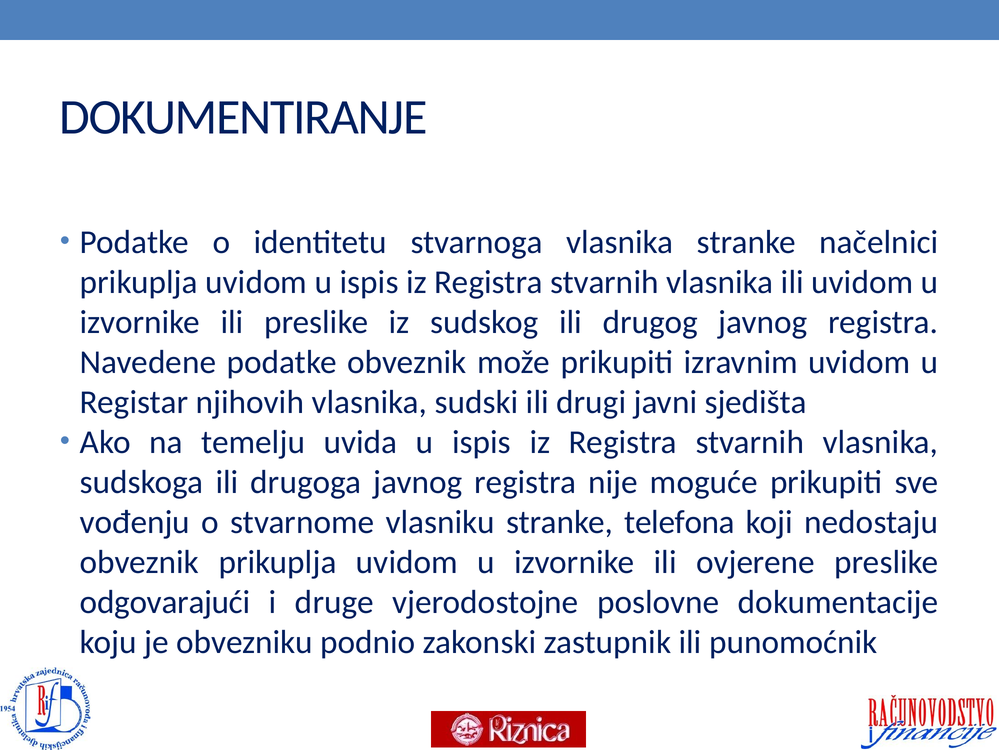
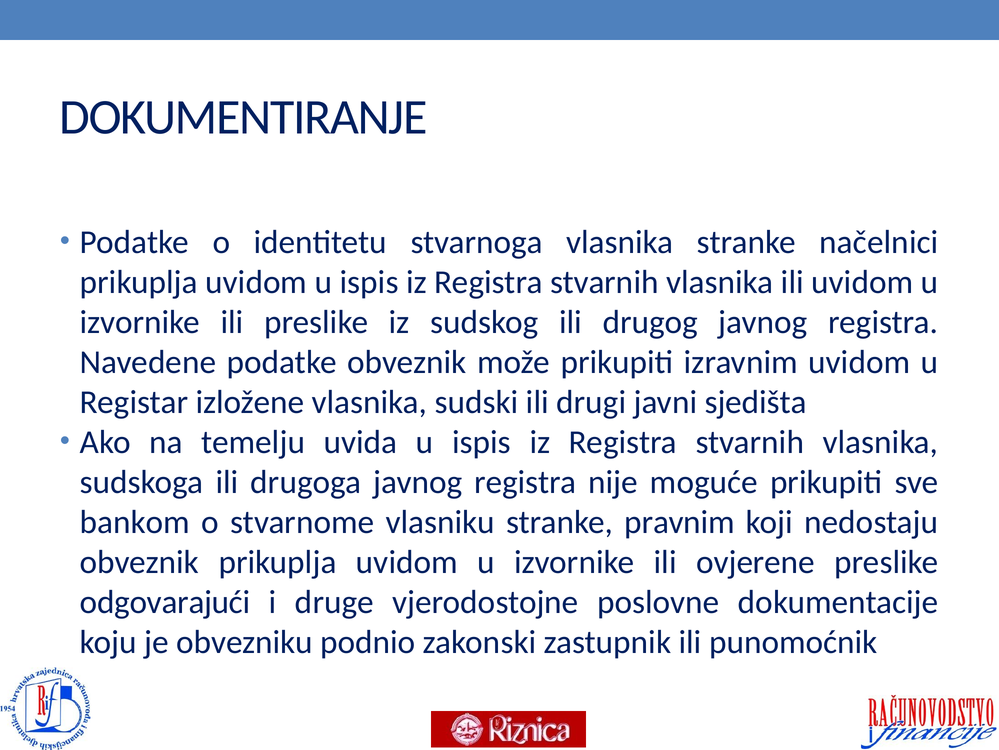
njihovih: njihovih -> izložene (250, 402)
vođenju: vođenju -> bankom (135, 522)
telefona: telefona -> pravnim (680, 522)
